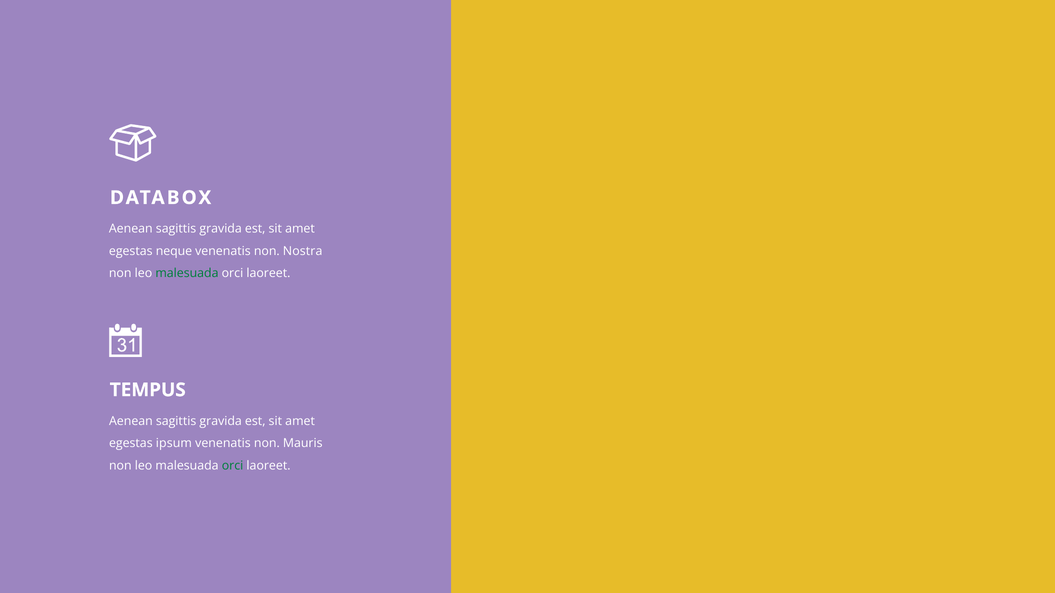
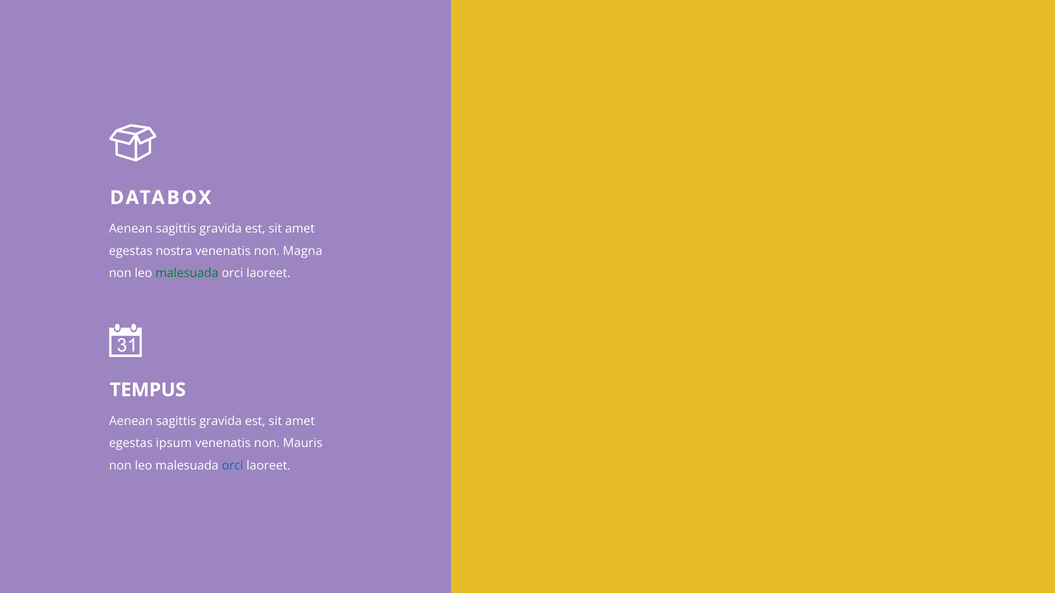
neque: neque -> nostra (174, 251)
Nostra: Nostra -> Magna (303, 251)
orci colour: green -> blue (233, 466)
